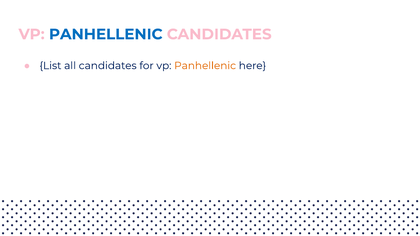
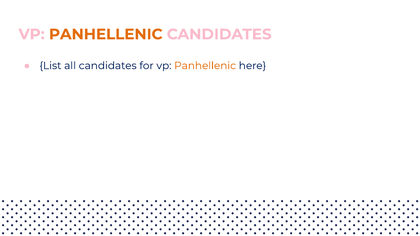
PANHELLENIC colour: blue -> orange (106, 34)
